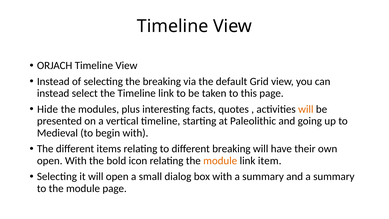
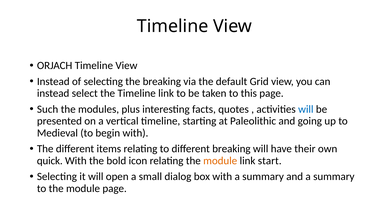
Hide: Hide -> Such (48, 109)
will colour: orange -> blue (306, 109)
open: open -> quick (50, 161)
item: item -> start (270, 161)
